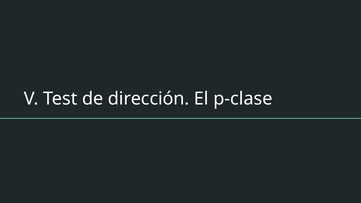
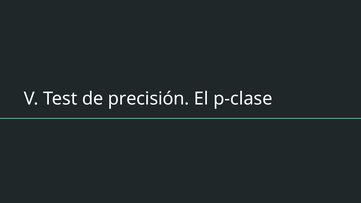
dirección: dirección -> precisión (149, 99)
